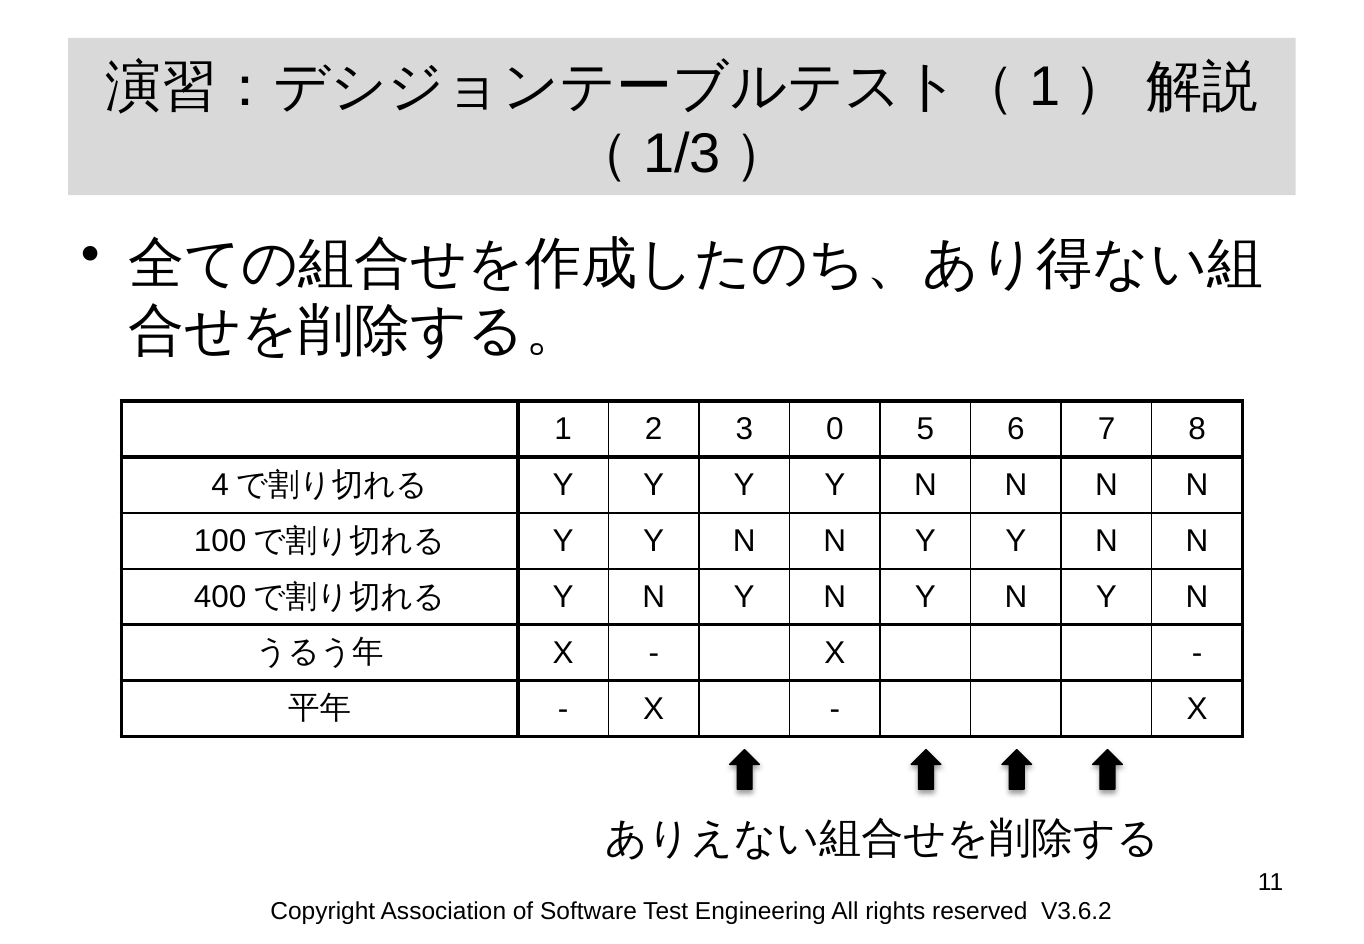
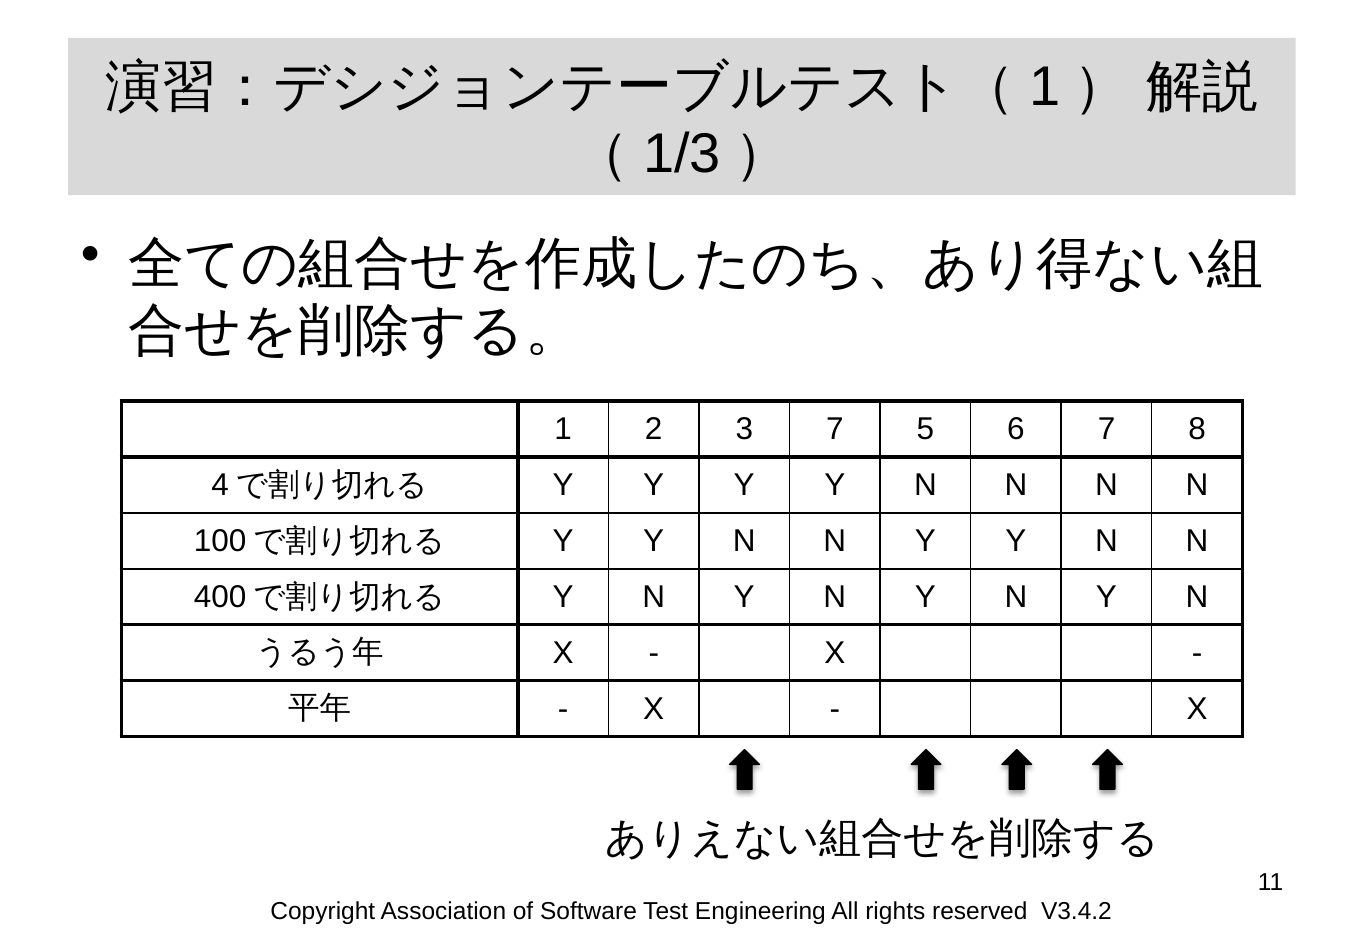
3 0: 0 -> 7 (835, 430)
V3.6.2: V3.6.2 -> V3.4.2 (1076, 911)
